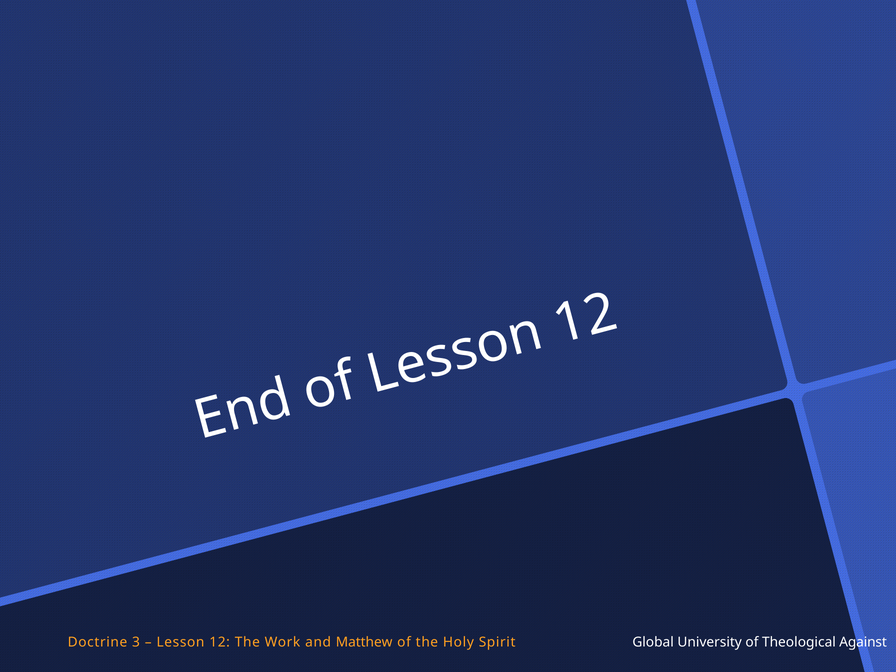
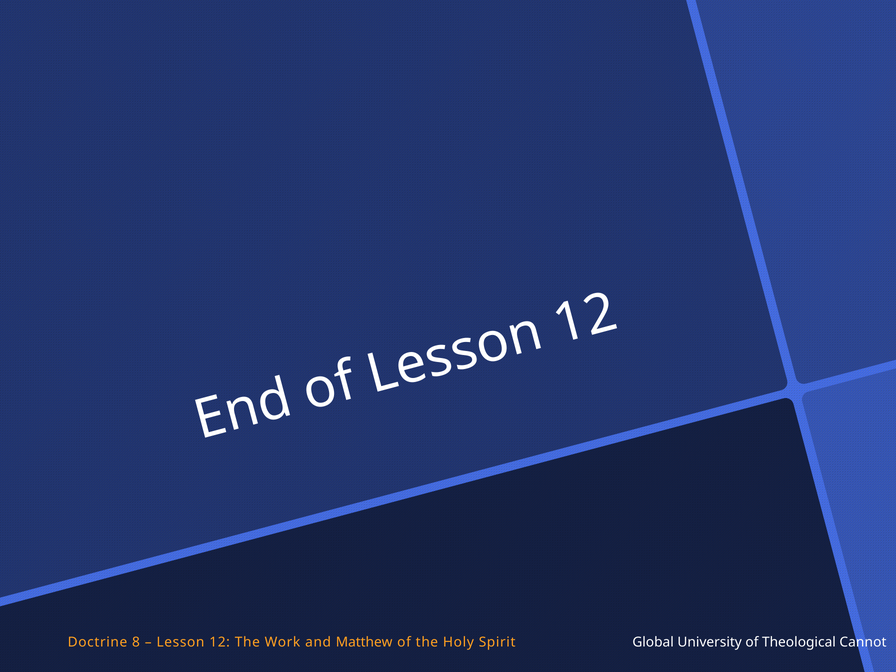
3: 3 -> 8 (136, 642)
Against: Against -> Cannot (863, 642)
